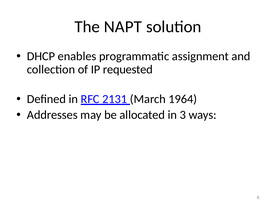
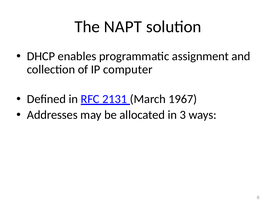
requested: requested -> computer (128, 69)
1964: 1964 -> 1967 (183, 99)
